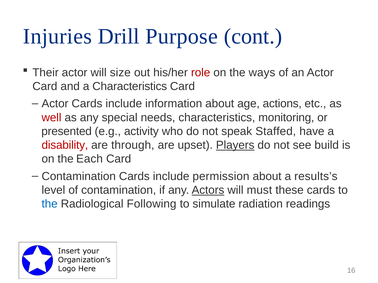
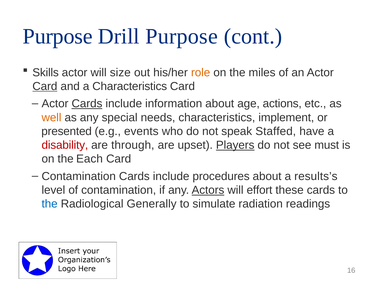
Injuries: Injuries -> Purpose (58, 37)
Their: Their -> Skills (46, 73)
role colour: red -> orange (201, 73)
ways: ways -> miles (262, 73)
Card underline: none -> present (45, 86)
Cards underline: none -> present (87, 104)
well colour: red -> orange (51, 118)
monitoring: monitoring -> implement (286, 118)
activity: activity -> events (141, 132)
build: build -> must (327, 145)
permission: permission -> procedures (221, 177)
must: must -> effort (260, 190)
Following: Following -> Generally (152, 204)
